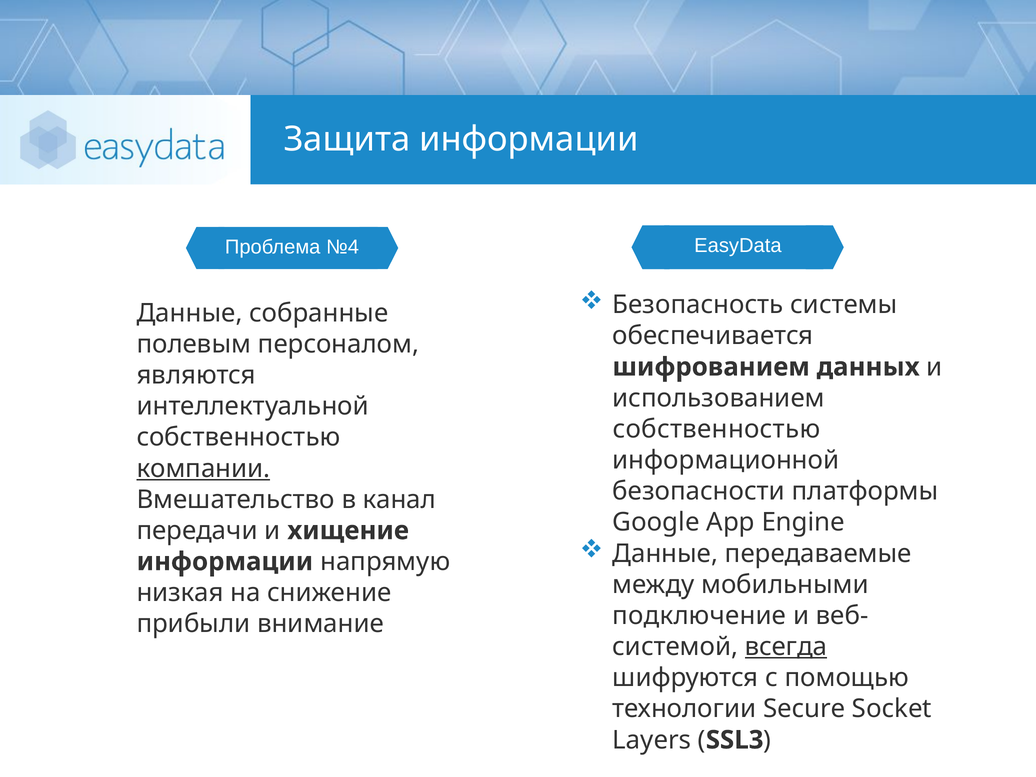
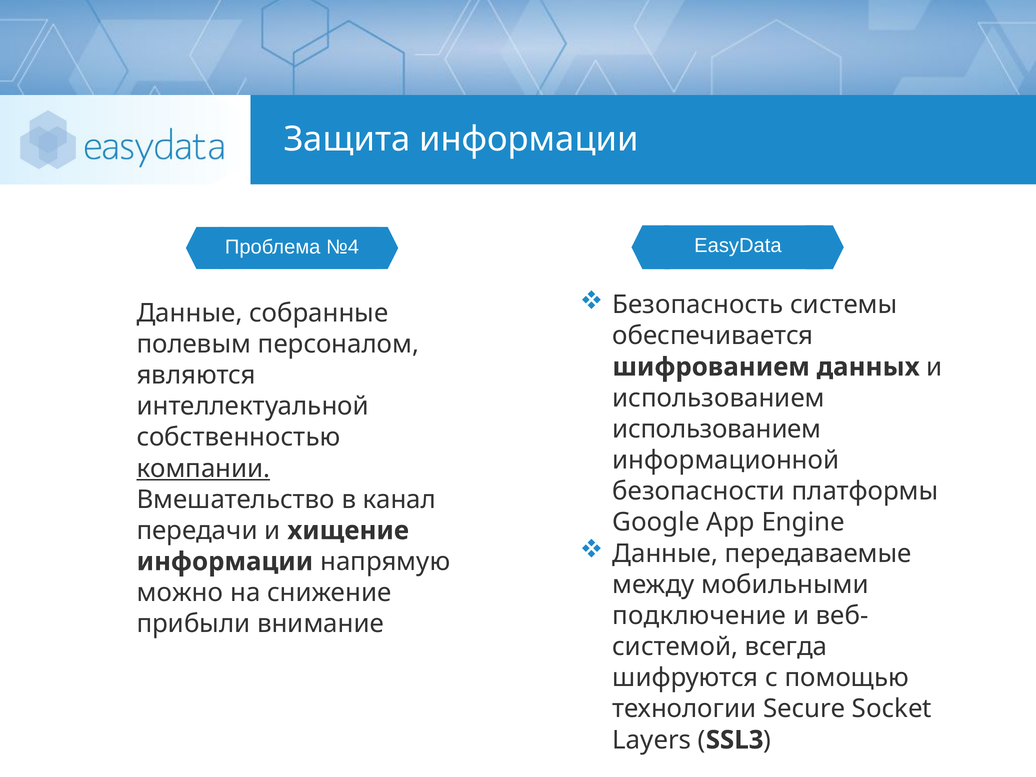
собственностью: собственностью -> использованием (717, 429)
низкая: низкая -> можно (180, 593)
всегда underline: present -> none (786, 647)
